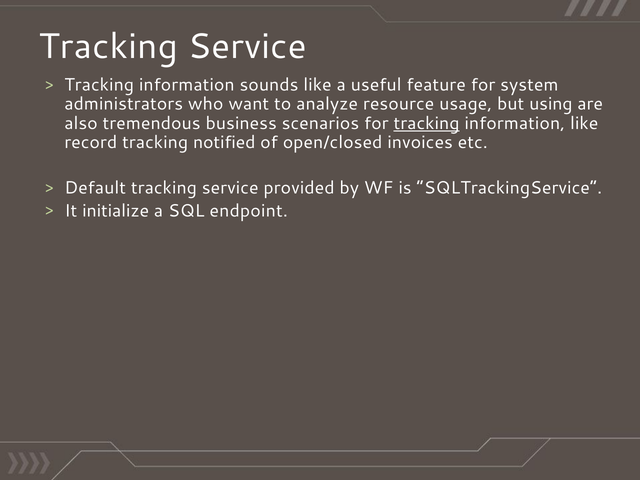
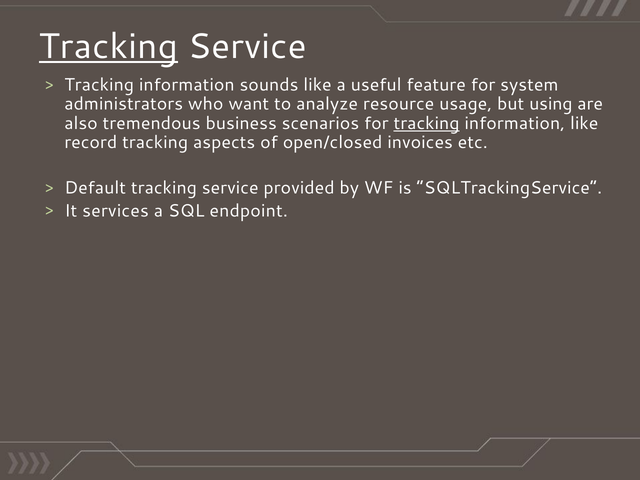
Tracking underline: none -> present (108, 47)
notified: notified -> aspects (224, 142)
initialize: initialize -> services (116, 211)
